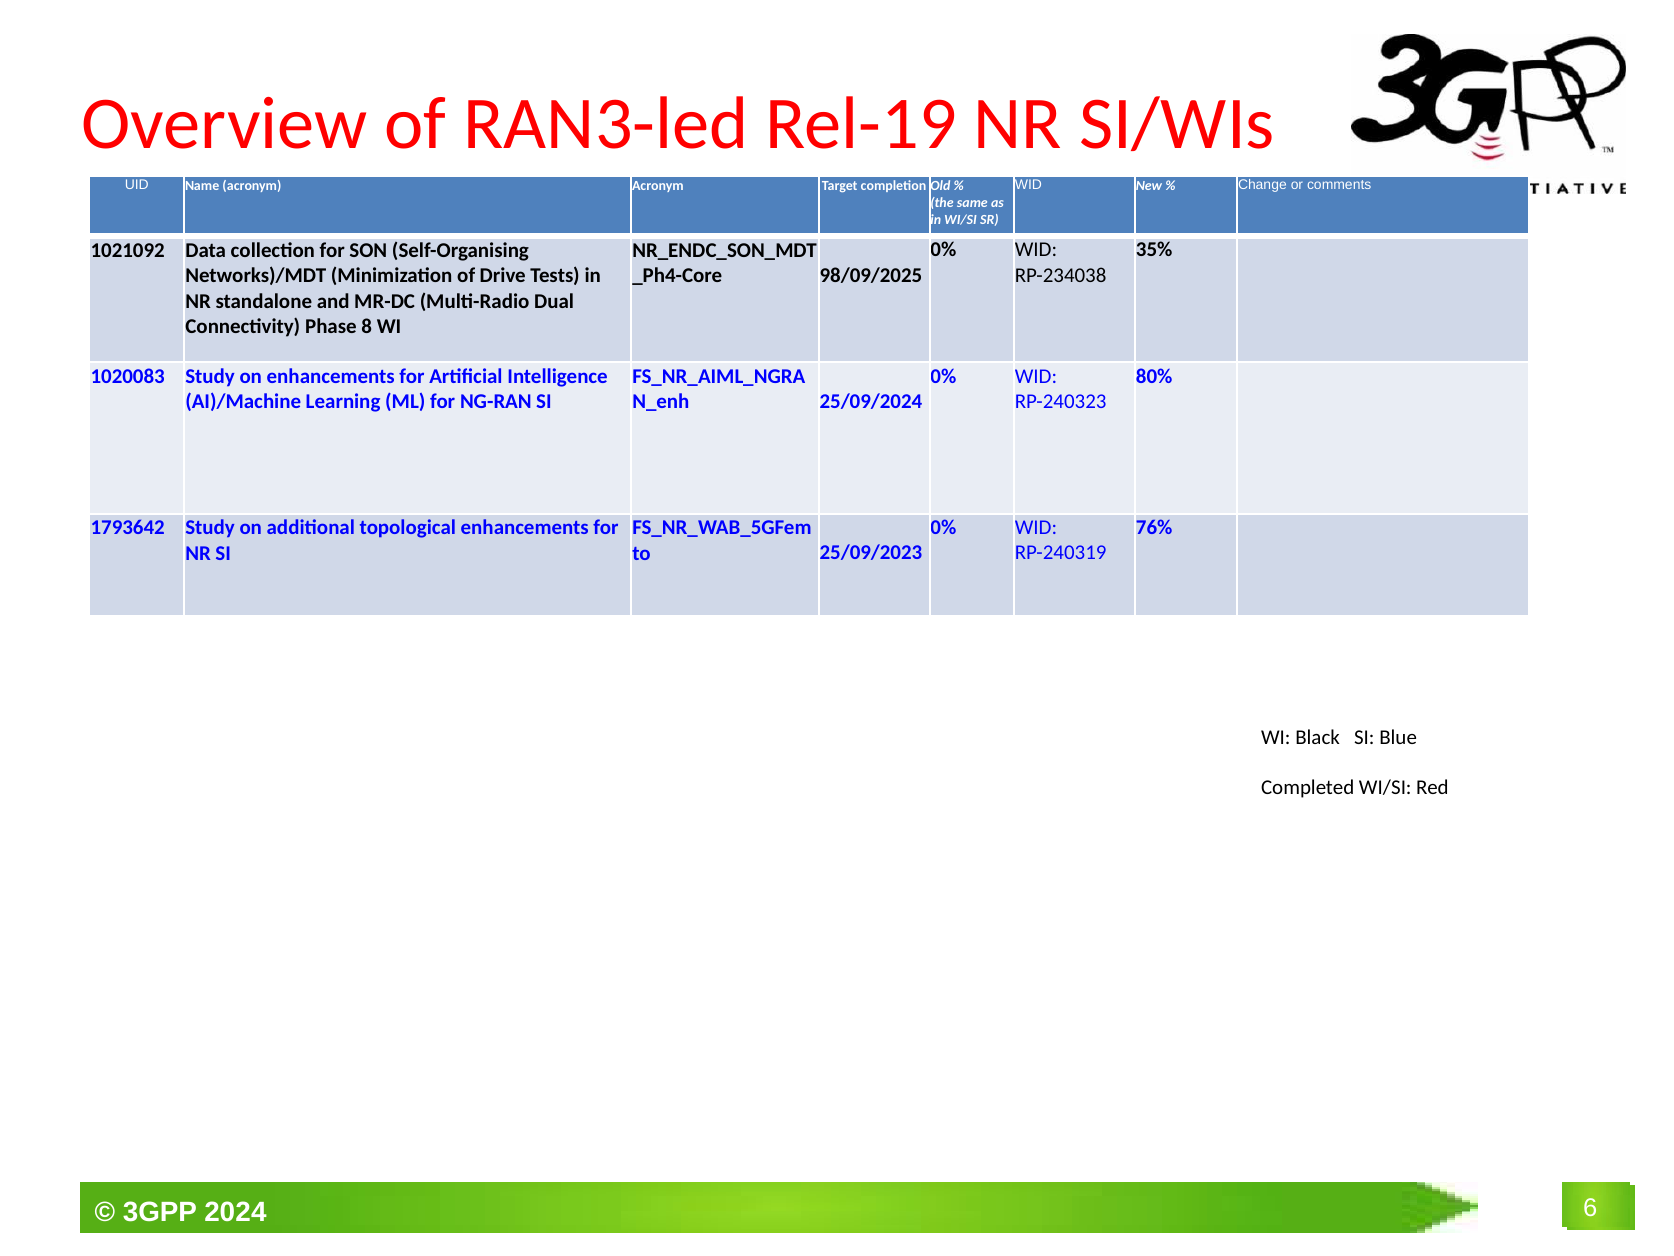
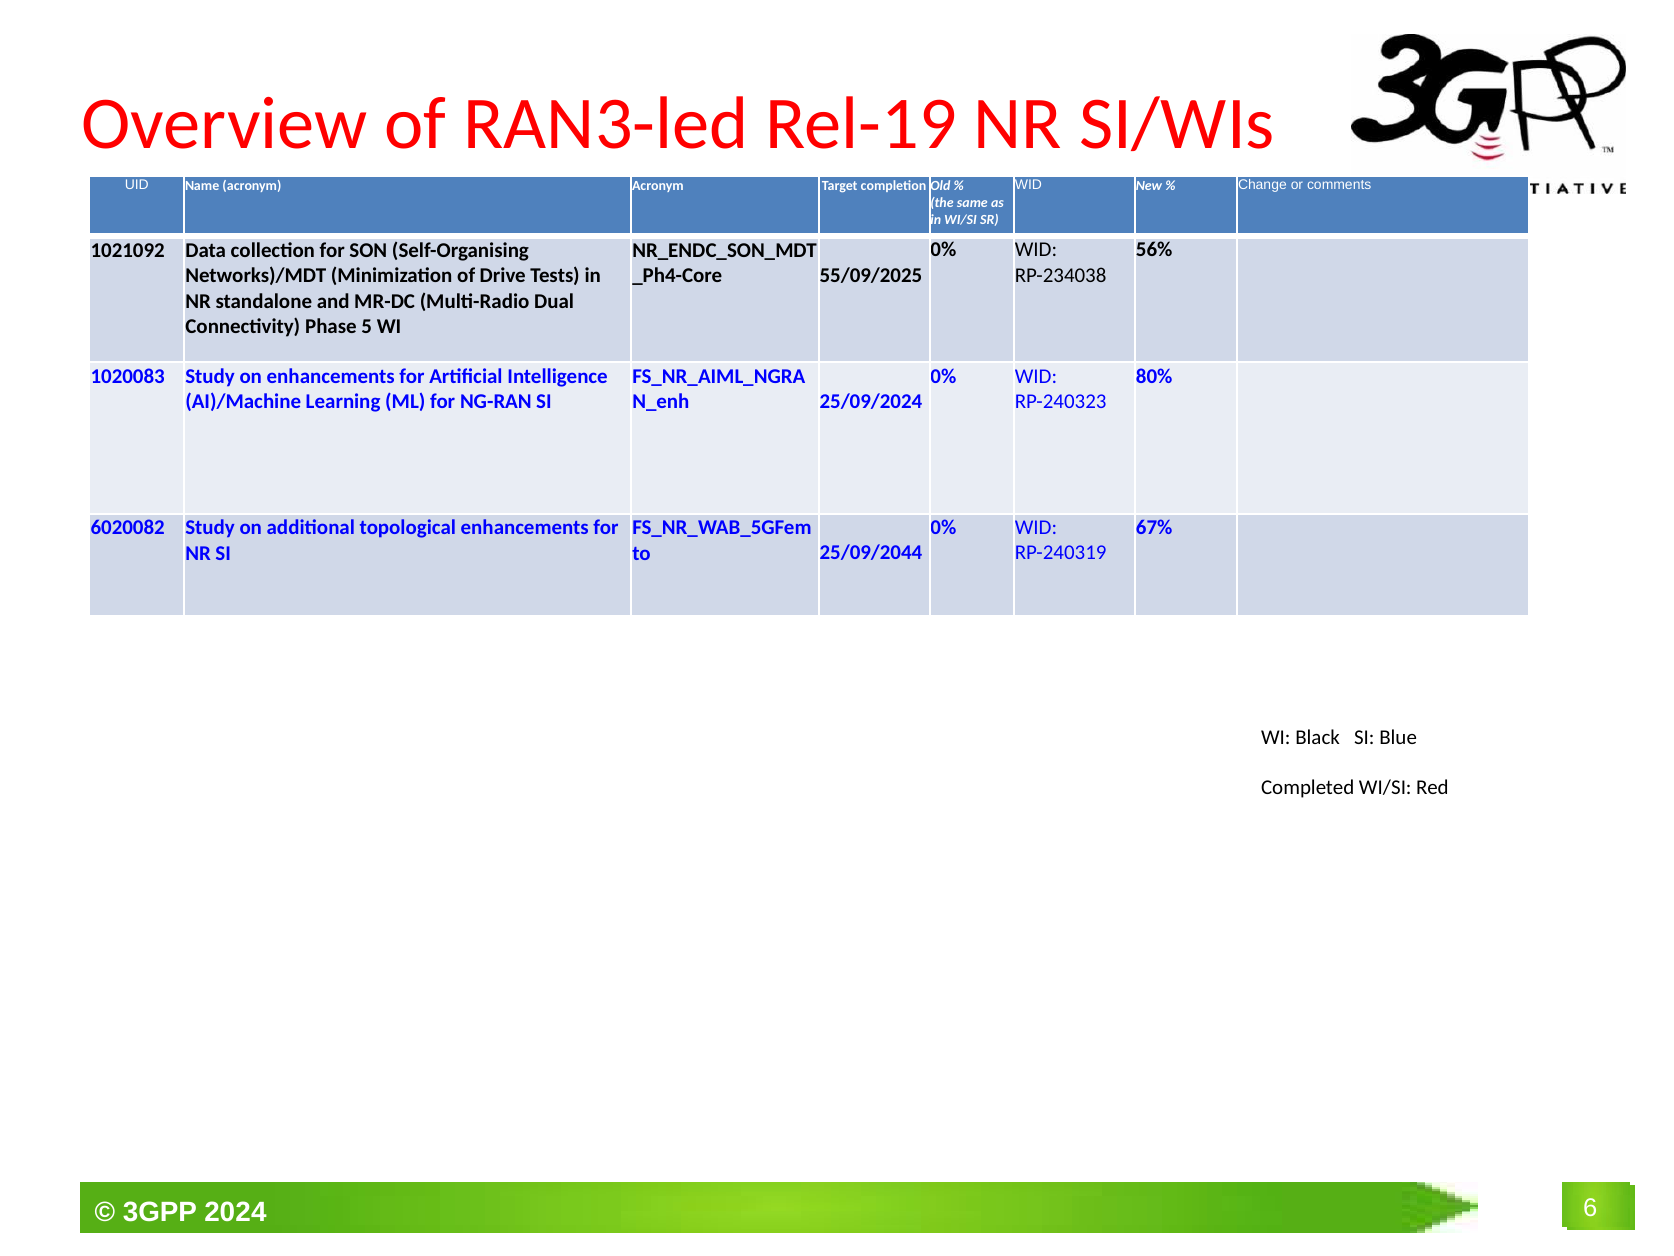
35%: 35% -> 56% (1154, 250)
98/09/2025: 98/09/2025 -> 55/09/2025 (871, 275)
8: 8 -> 5 (367, 327)
76%: 76% -> 67% (1154, 527)
1793642: 1793642 -> 6020082 (128, 528)
25/09/2023: 25/09/2023 -> 25/09/2044 (871, 553)
